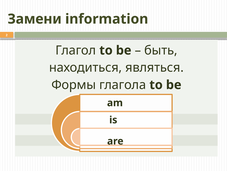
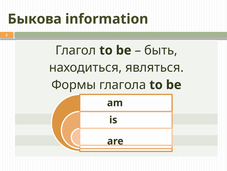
Замени: Замени -> Быкова (35, 19)
